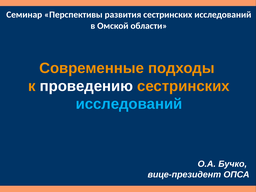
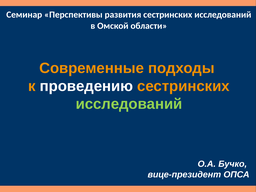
исследований colour: light blue -> light green (129, 104)
